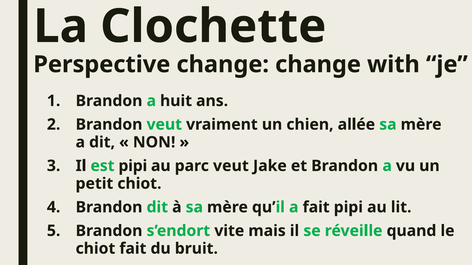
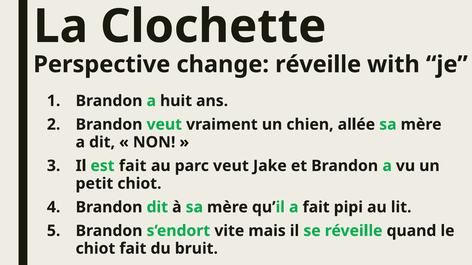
change change: change -> réveille (318, 65)
est pipi: pipi -> fait (133, 166)
